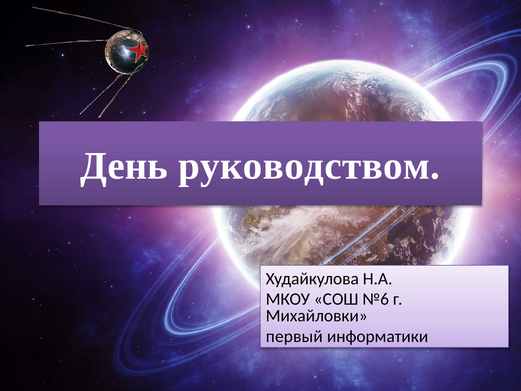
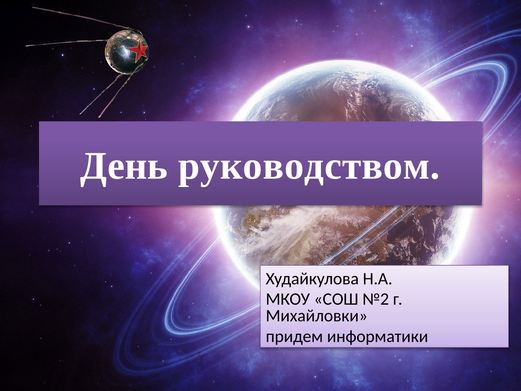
№6: №6 -> №2 (376, 299)
первый: первый -> придем (294, 336)
